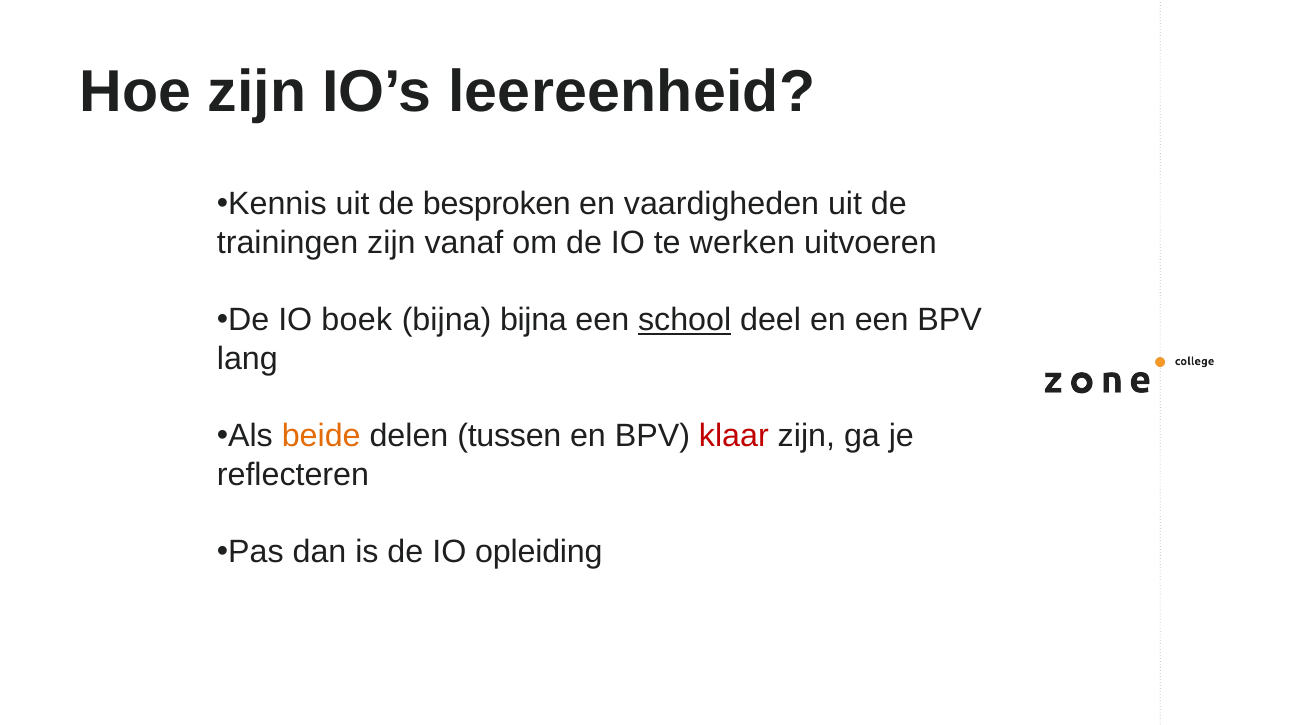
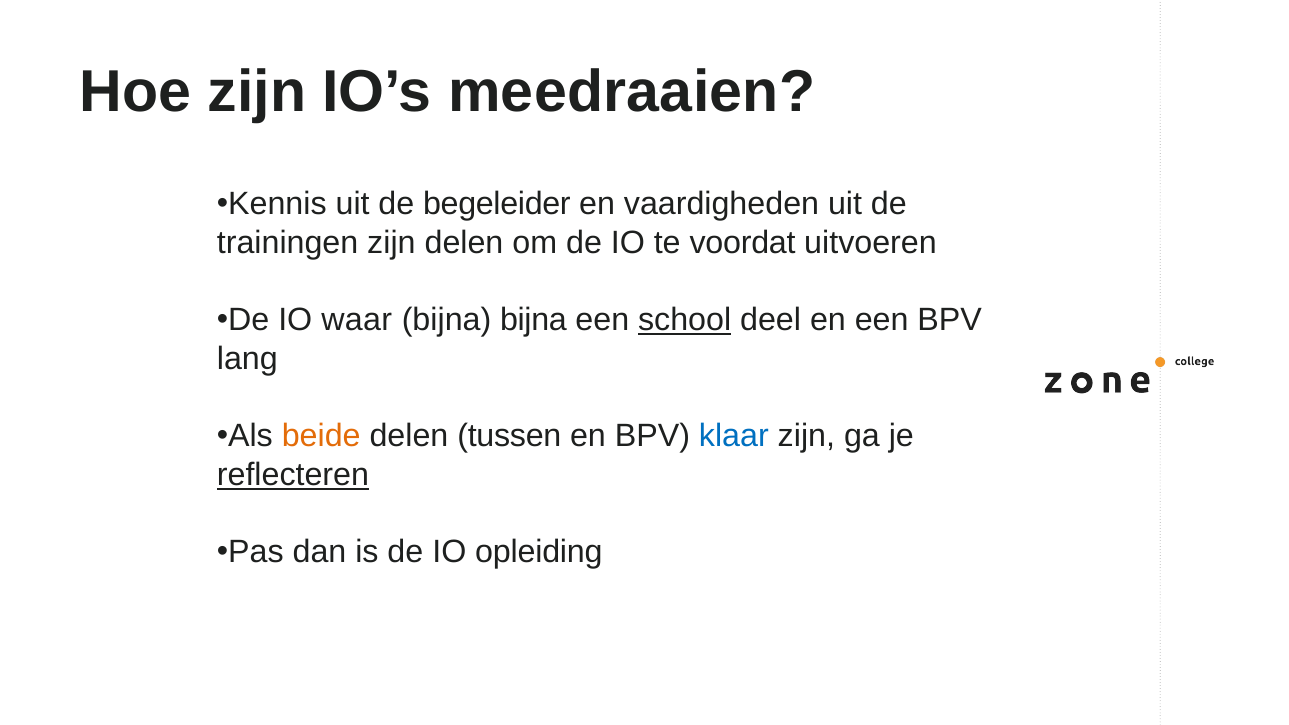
leereenheid: leereenheid -> meedraaien (632, 92)
besproken: besproken -> begeleider (497, 204)
zijn vanaf: vanaf -> delen (464, 243)
werken: werken -> voordat (743, 243)
boek: boek -> waar (357, 320)
klaar colour: red -> blue (734, 436)
reflecteren underline: none -> present (293, 475)
